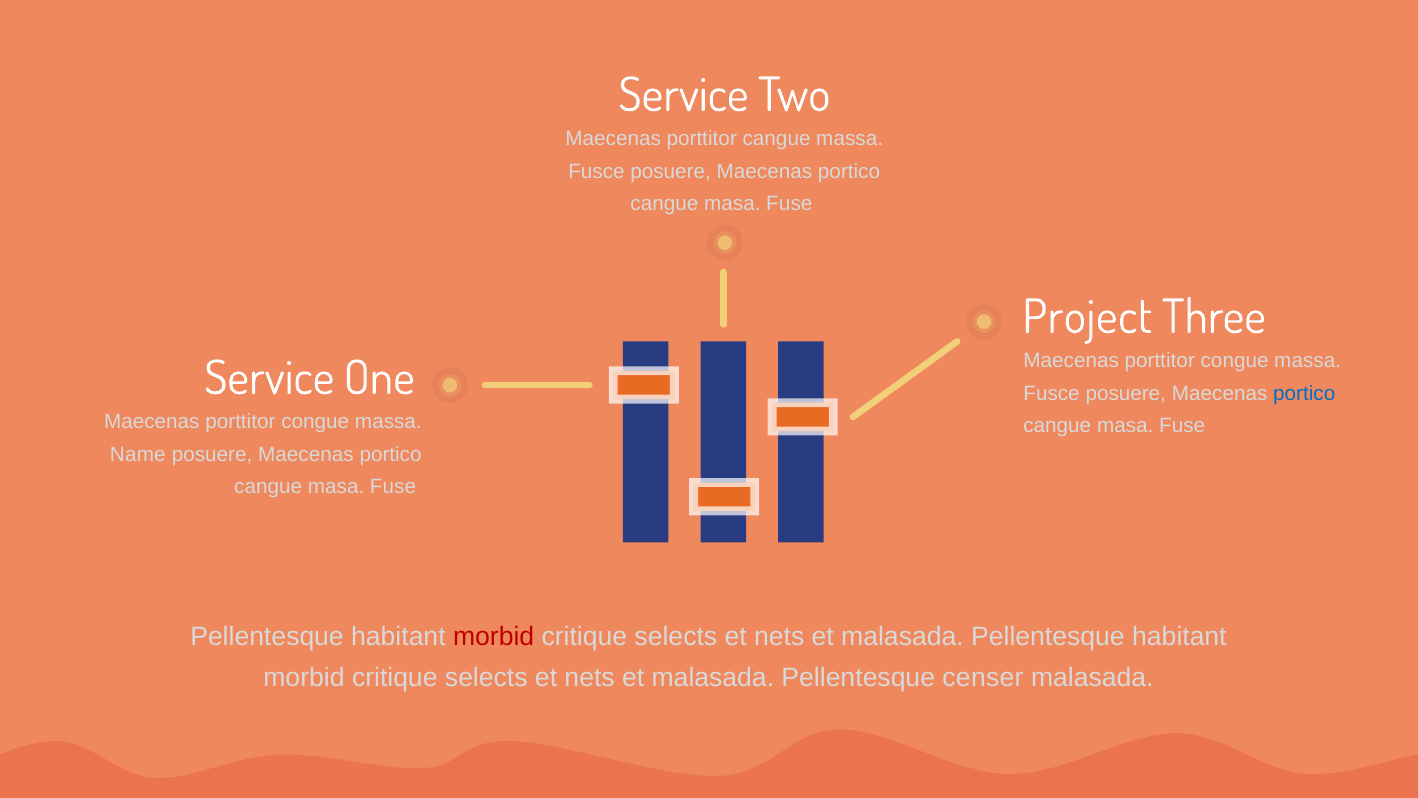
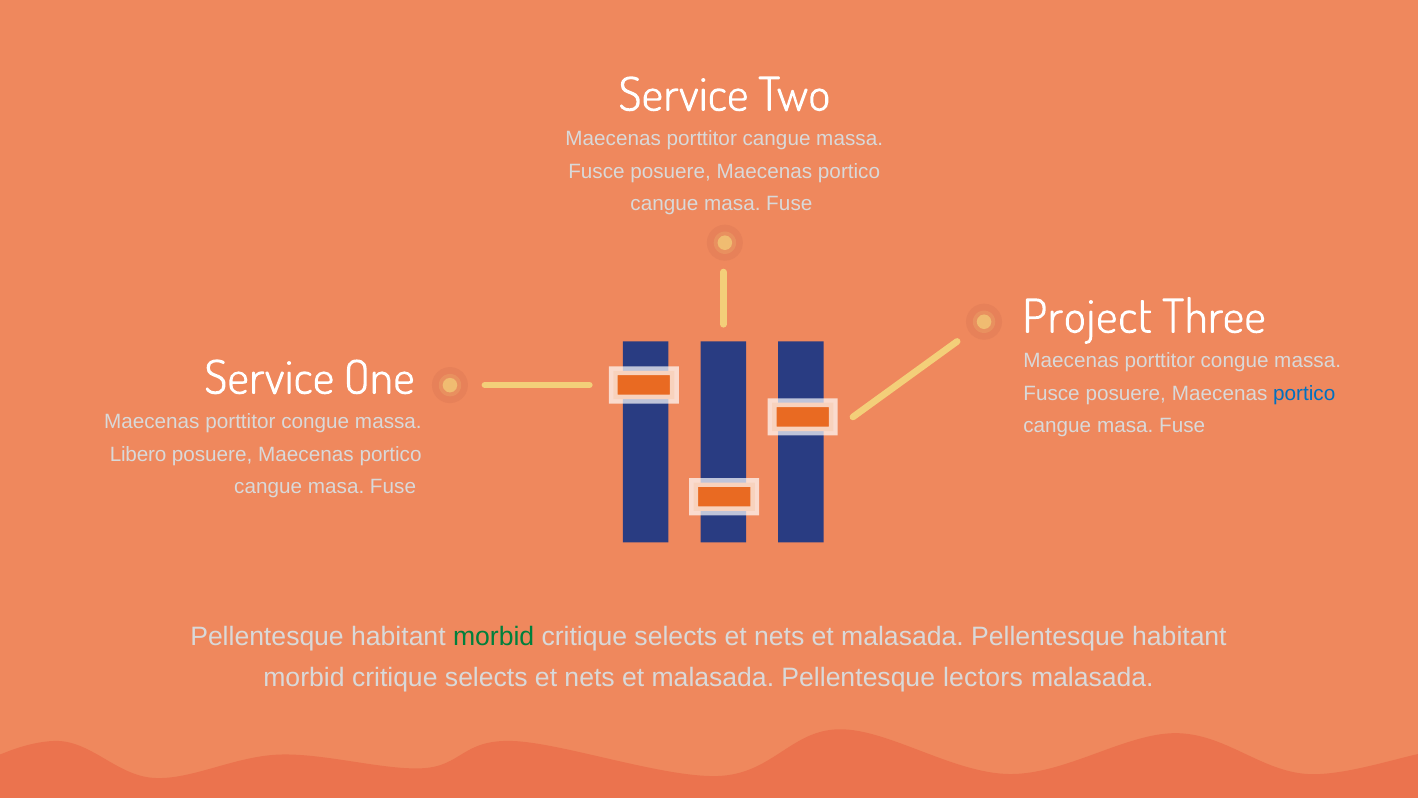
Name: Name -> Libero (138, 454)
morbid colour: red -> green (494, 636)
censer: censer -> lectors (983, 677)
